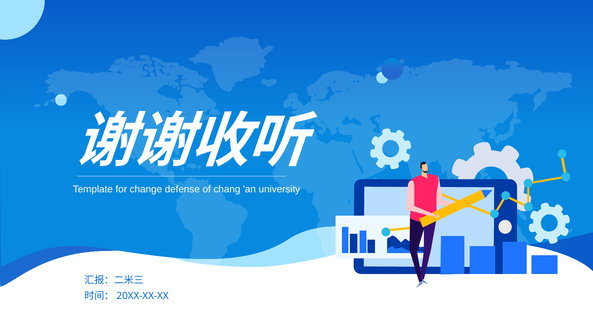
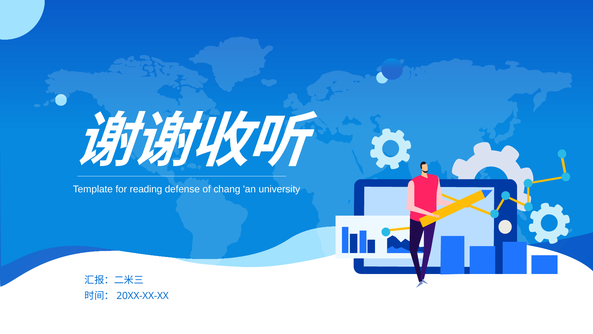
change: change -> reading (146, 189)
